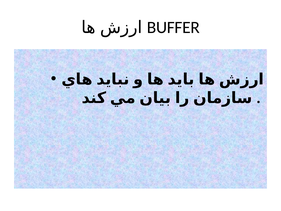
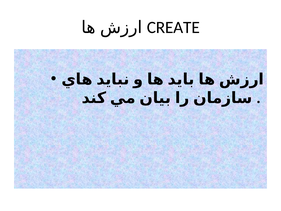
BUFFER: BUFFER -> CREATE (173, 27)
